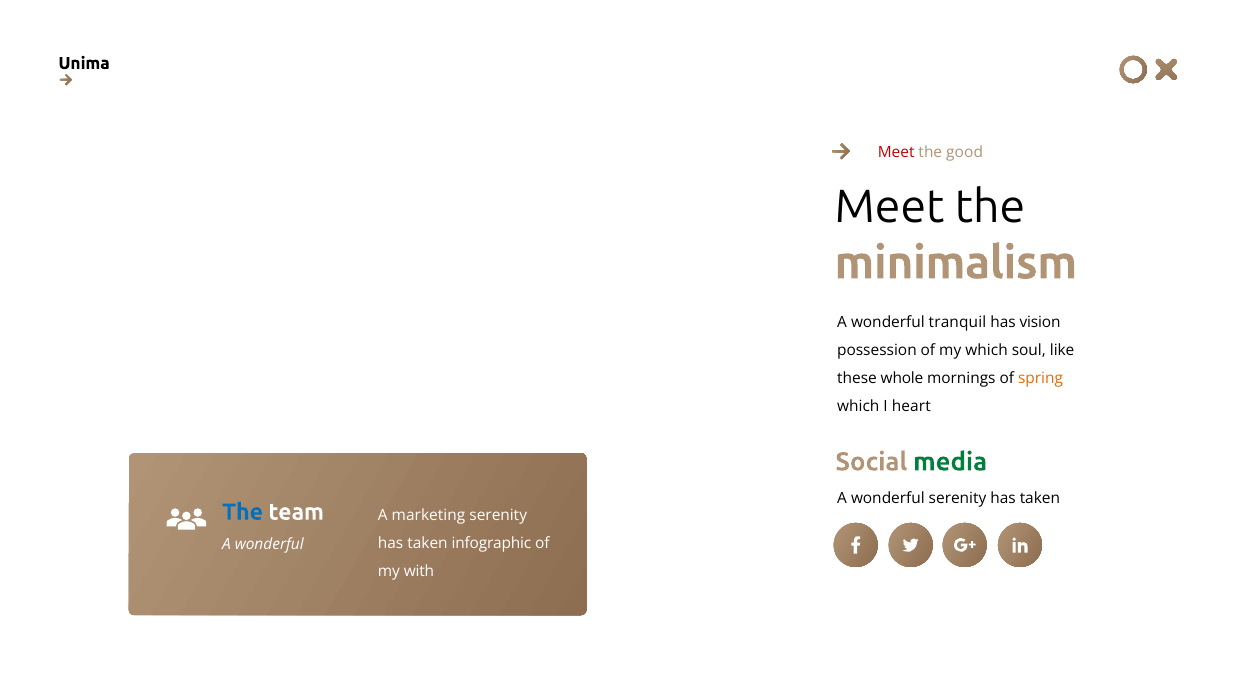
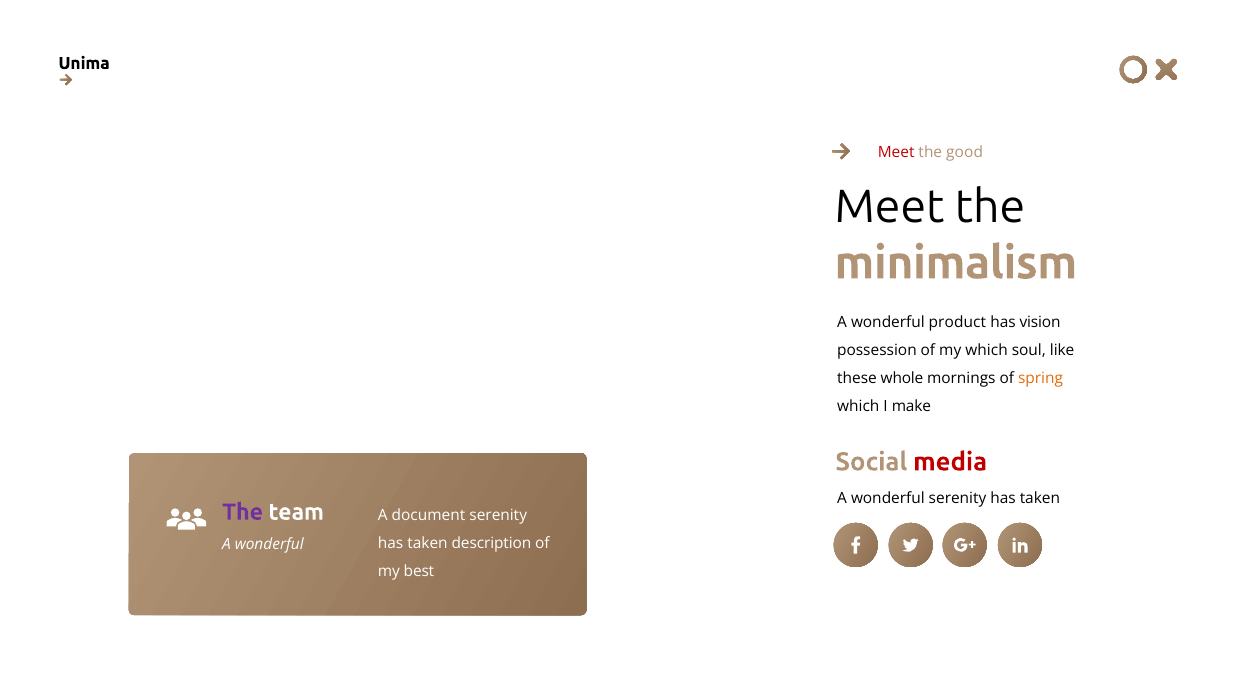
tranquil: tranquil -> product (957, 322)
heart: heart -> make (911, 406)
media colour: green -> red (950, 461)
The colour: blue -> purple (243, 512)
marketing: marketing -> document (429, 515)
infographic: infographic -> description (491, 543)
with: with -> best (419, 571)
